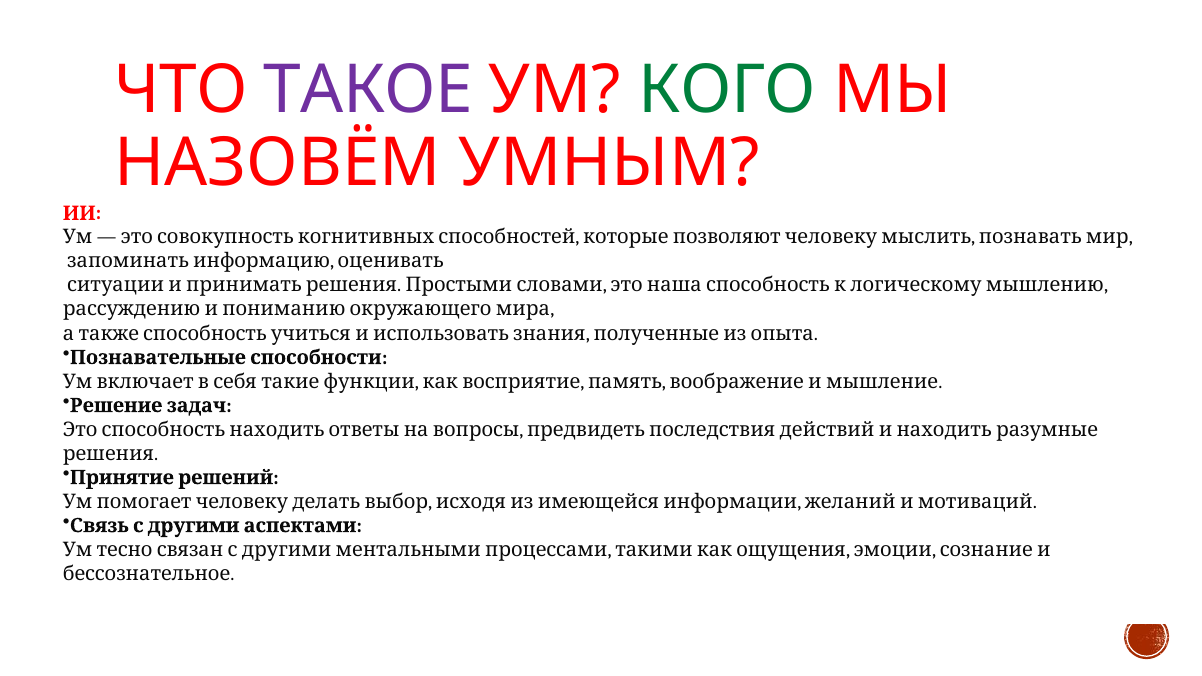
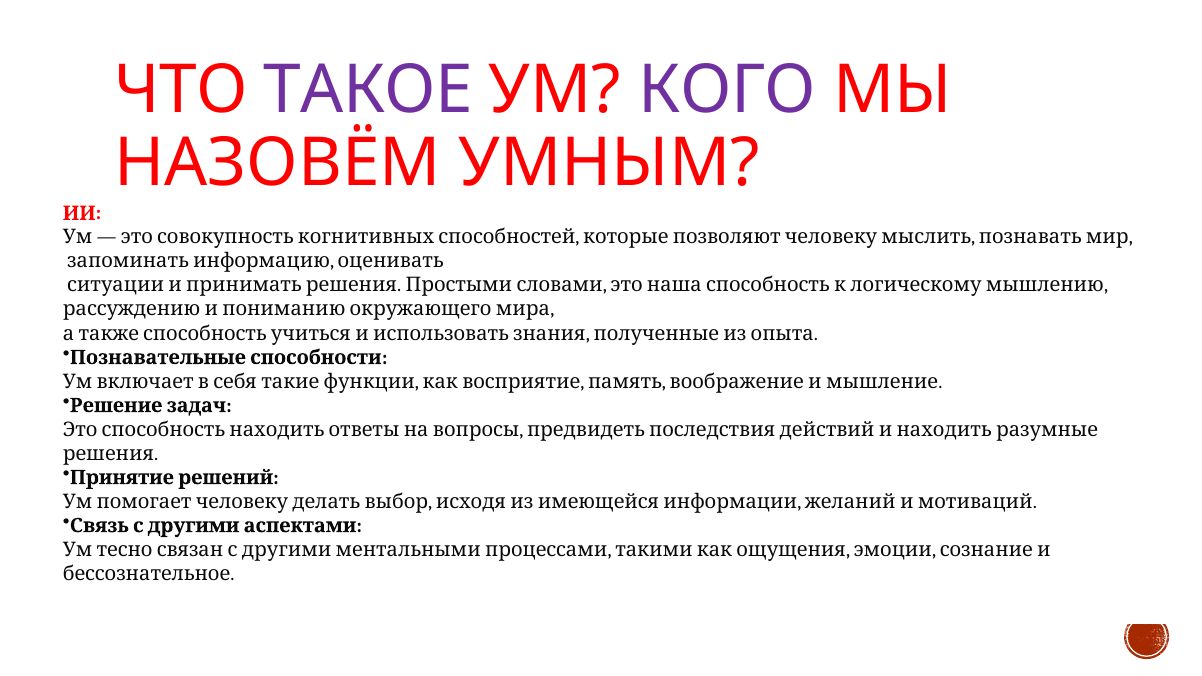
КОГО colour: green -> purple (727, 90)
